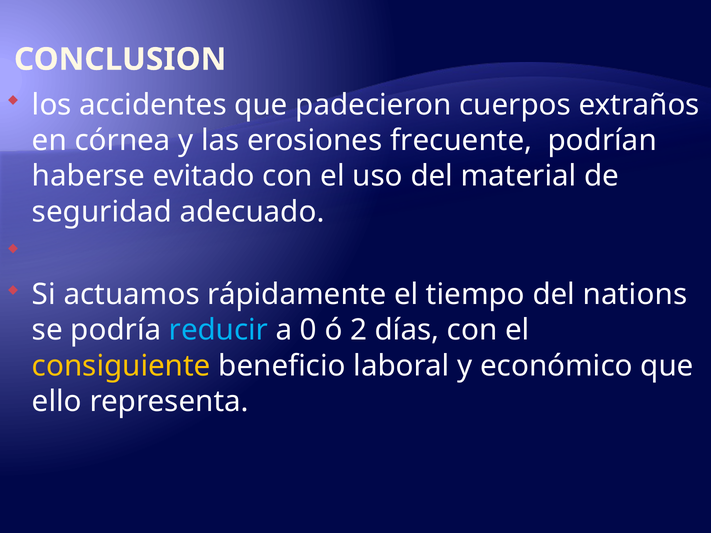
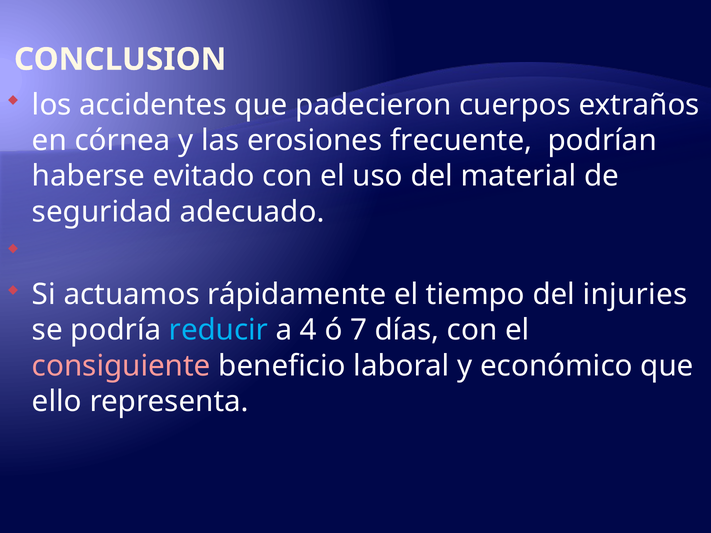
nations: nations -> injuries (635, 295)
0: 0 -> 4 (308, 330)
2: 2 -> 7 (359, 330)
consiguiente colour: yellow -> pink (121, 366)
